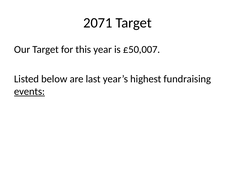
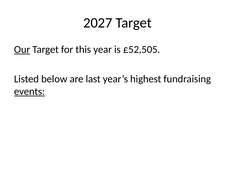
2071: 2071 -> 2027 (98, 23)
Our underline: none -> present (22, 49)
£50,007: £50,007 -> £52,505 (142, 49)
